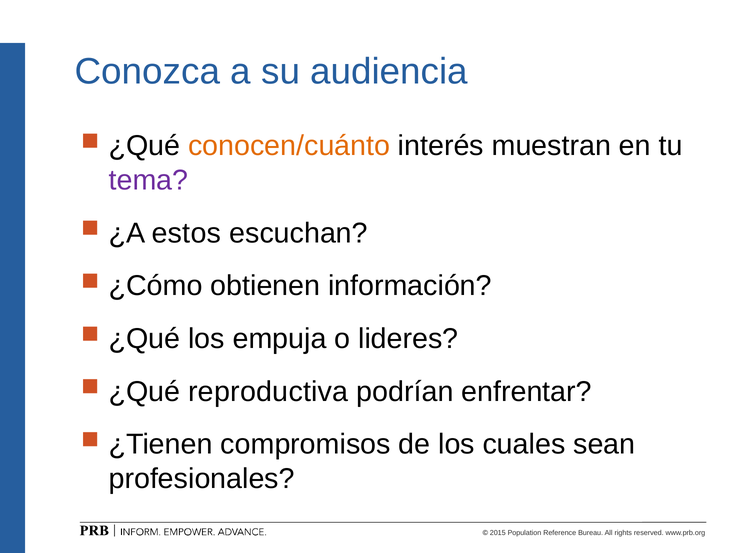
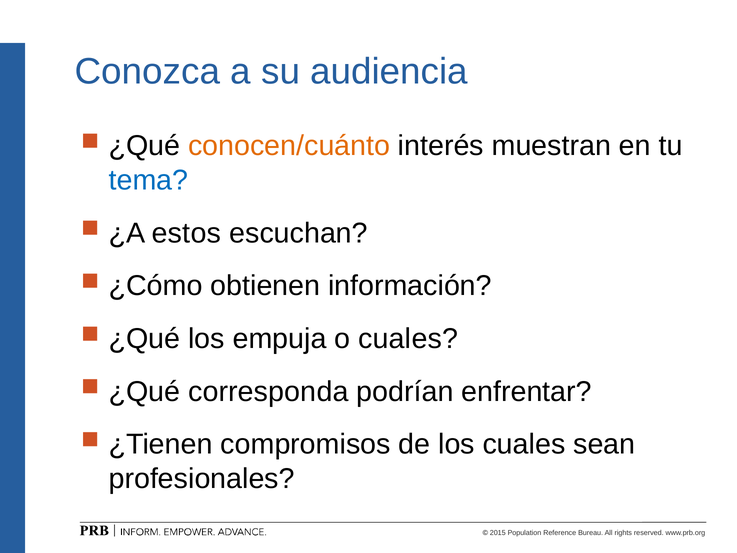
tema colour: purple -> blue (148, 180)
o lideres: lideres -> cuales (408, 339)
reproductiva: reproductiva -> corresponda (268, 391)
